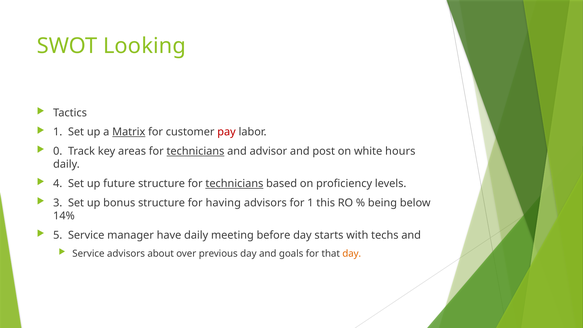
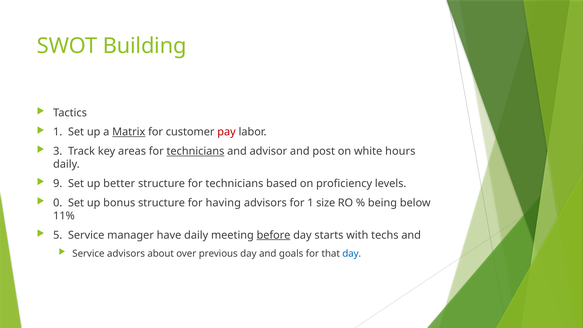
Looking: Looking -> Building (145, 46)
0: 0 -> 3 (58, 151)
4: 4 -> 9 (58, 184)
future: future -> better (119, 184)
technicians underline: present -> none (234, 184)
3: 3 -> 0 (58, 203)
this: this -> size (326, 203)
14%: 14% -> 11% (64, 216)
before underline: none -> present (273, 235)
day colour: orange -> blue (352, 253)
